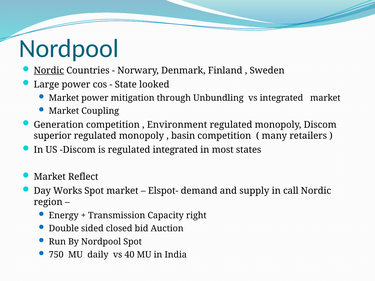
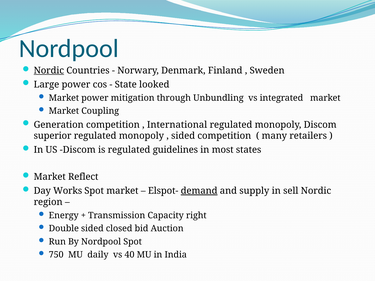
Environment: Environment -> International (177, 125)
basin: basin -> sided (183, 136)
regulated integrated: integrated -> guidelines (175, 150)
demand underline: none -> present (199, 191)
call: call -> sell (291, 191)
